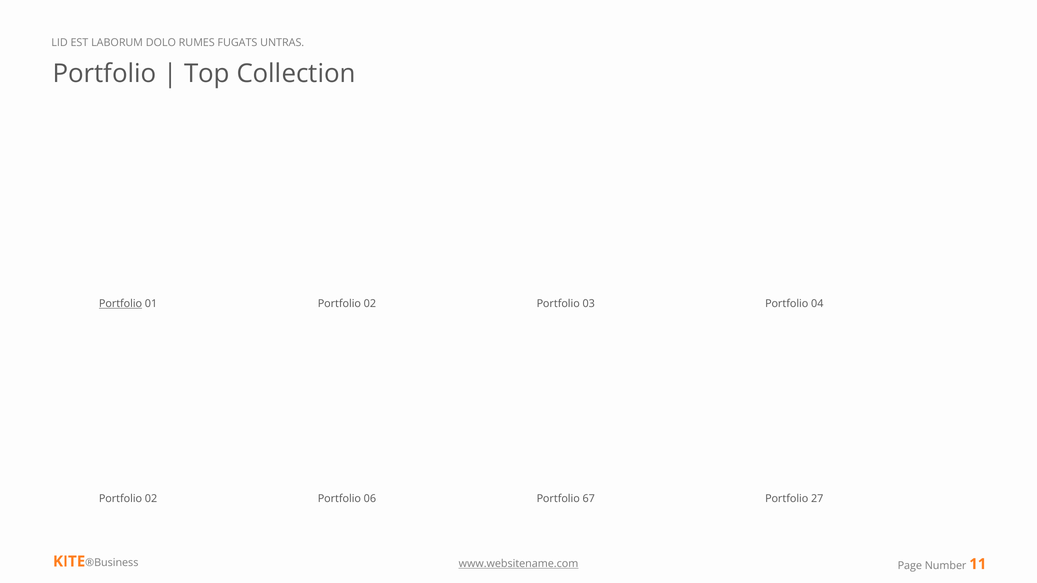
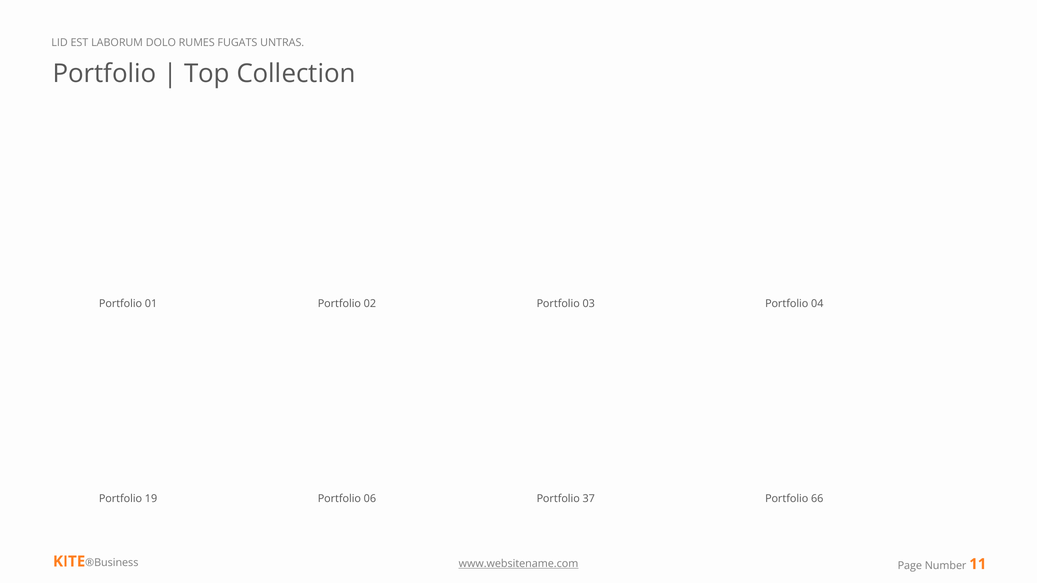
Portfolio underline: present -> none (121, 304)
02: 02 -> 19 (151, 499)
67: 67 -> 37 (589, 499)
27: 27 -> 66 (817, 499)
